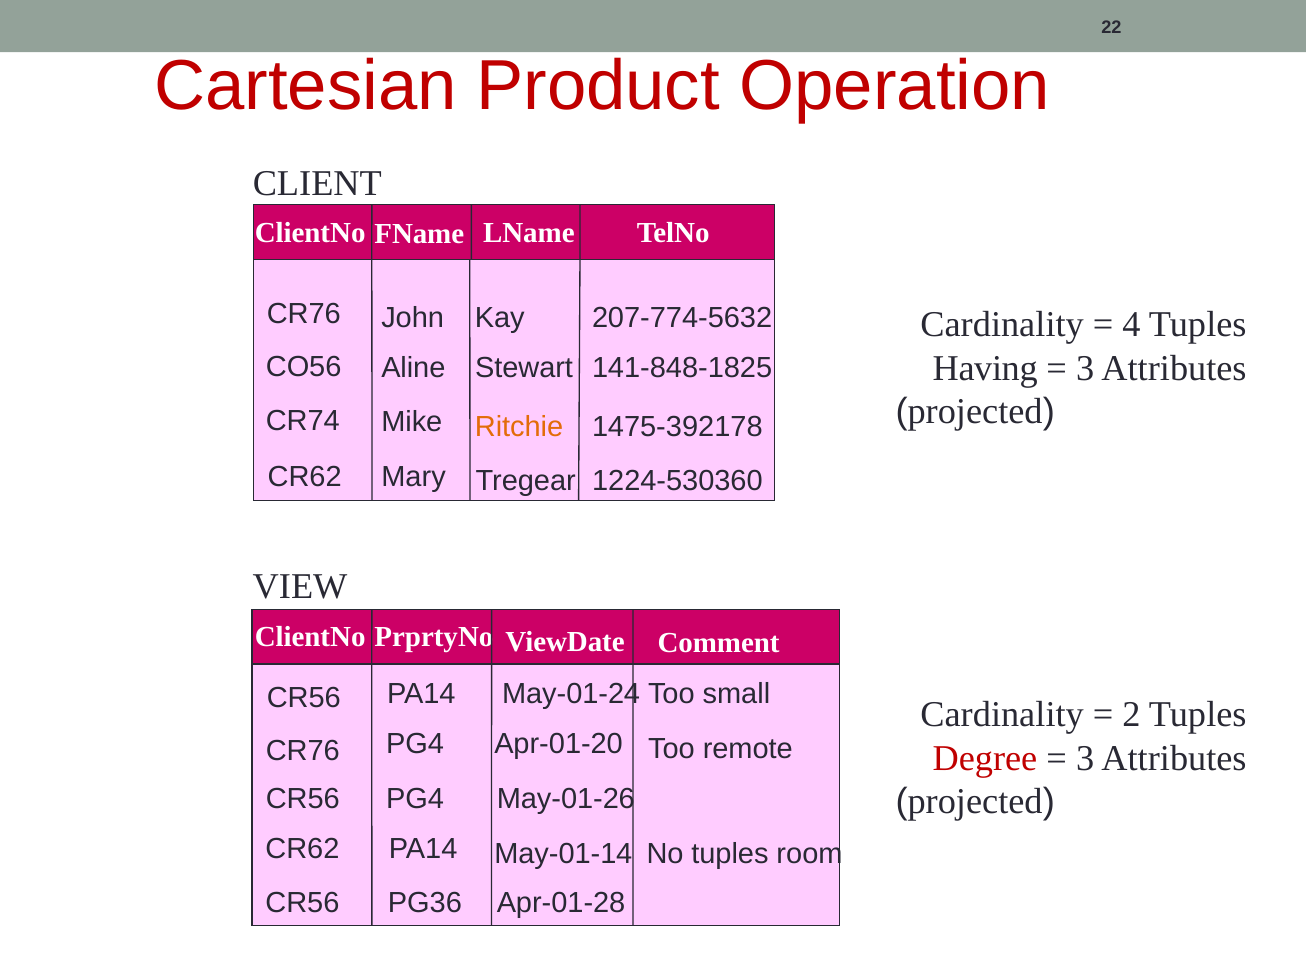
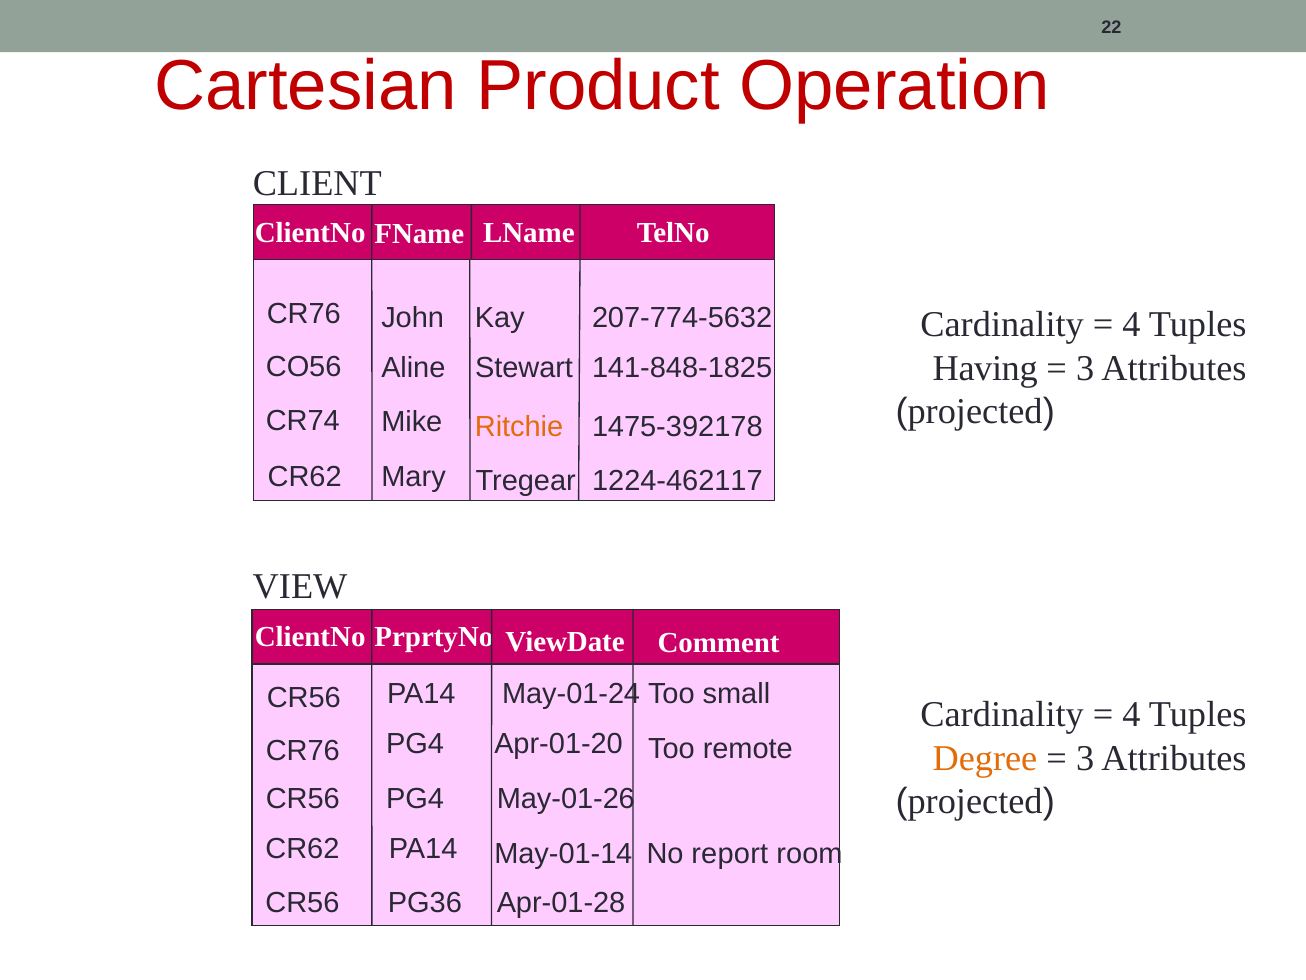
1224-530360: 1224-530360 -> 1224-462117 (677, 481)
2: 2 -> 4 (1132, 714)
Degree colour: red -> orange (985, 758)
No tuples: tuples -> report (730, 853)
